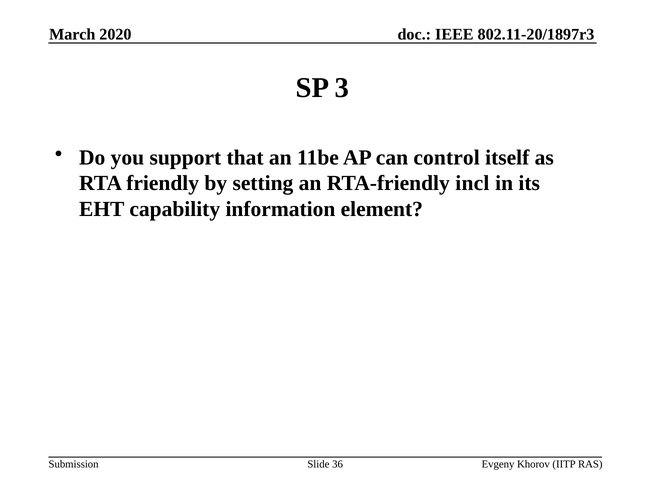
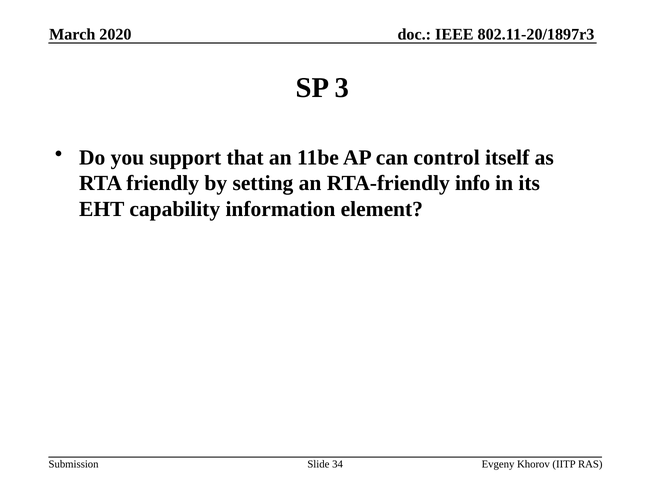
incl: incl -> info (473, 183)
36: 36 -> 34 (338, 464)
